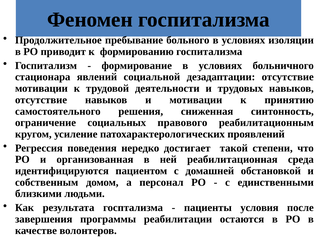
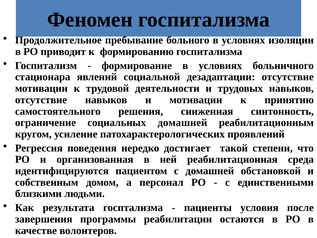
социальных правового: правового -> домашней (182, 123)
